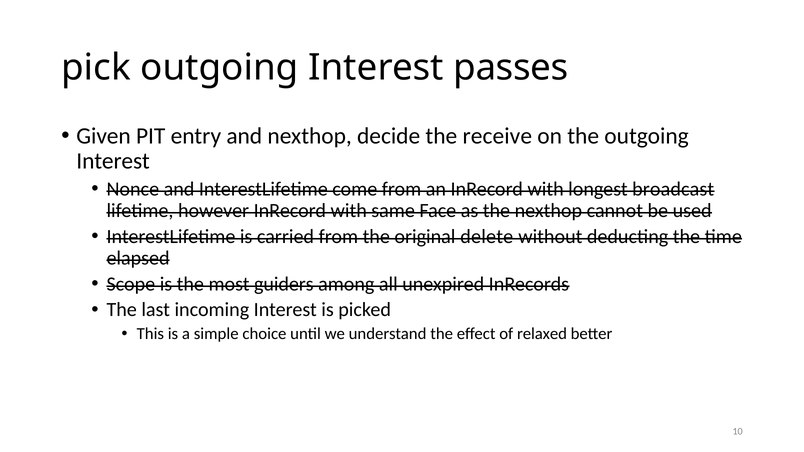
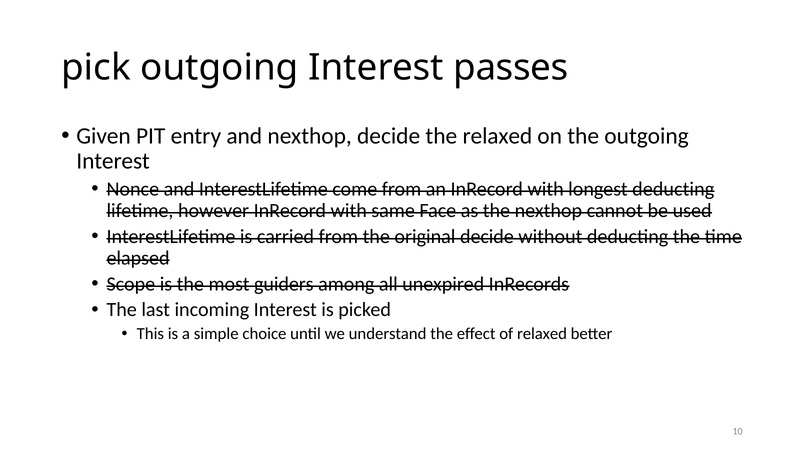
the receive: receive -> relaxed (497, 136)
longest broadcast: broadcast -> deducting (673, 189)
original delete: delete -> decide (487, 237)
